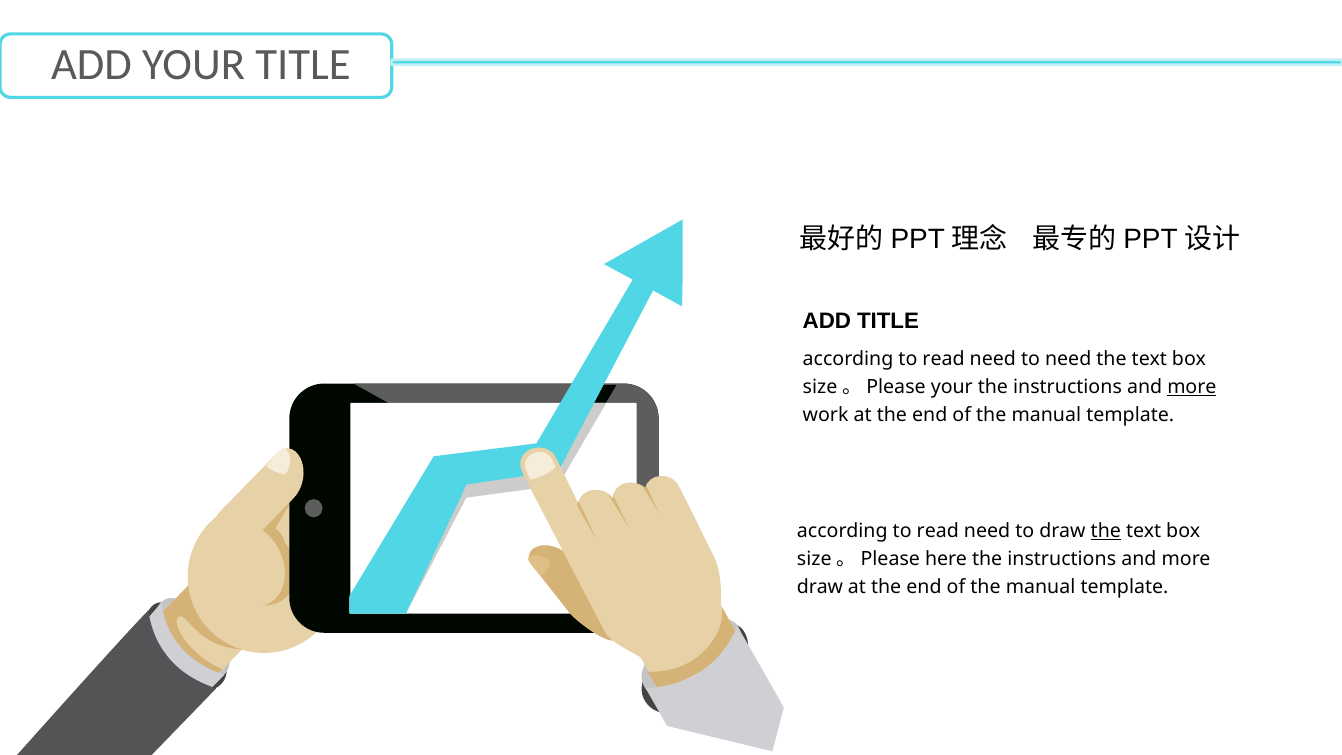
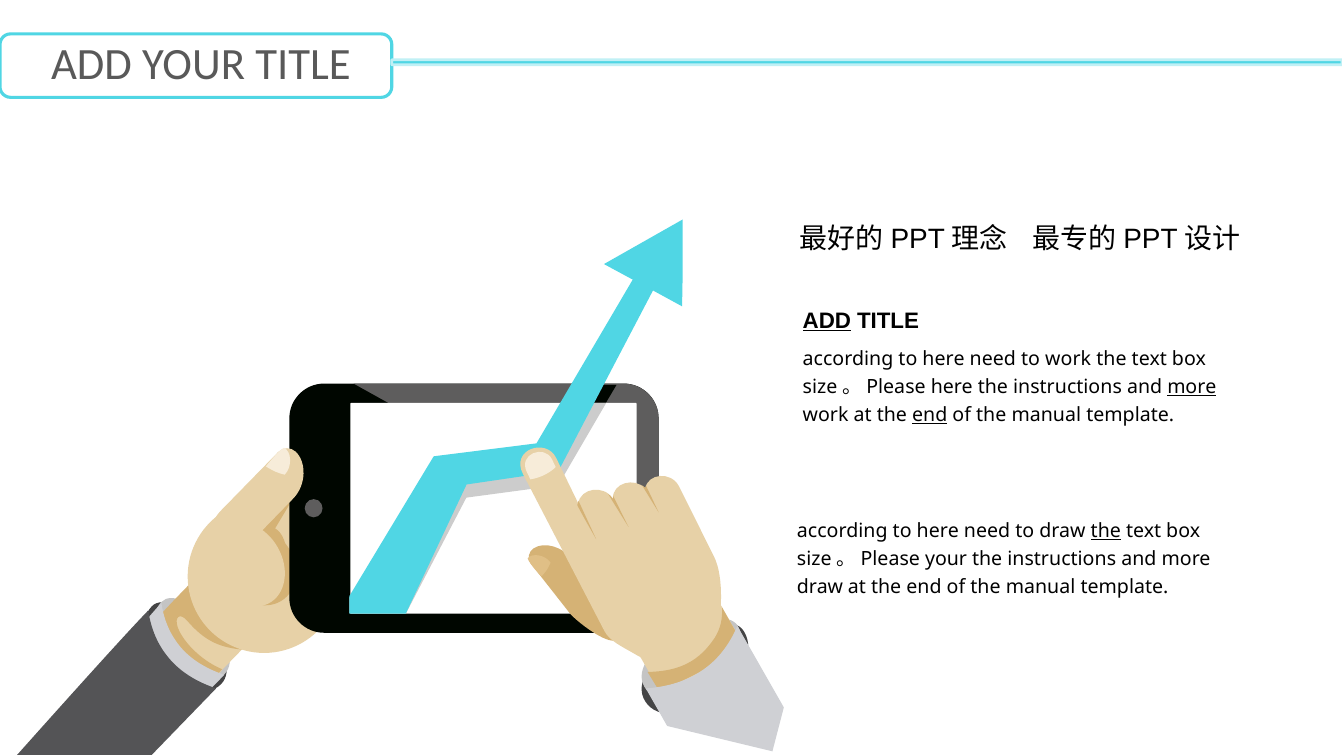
ADD underline: none -> present (827, 321)
read: read -> here (944, 359)
to need: need -> work (1068, 359)
size。Please your: your -> here (952, 387)
end underline: none -> present (930, 415)
read: read -> here (938, 531)
size。Please here: here -> your (946, 559)
